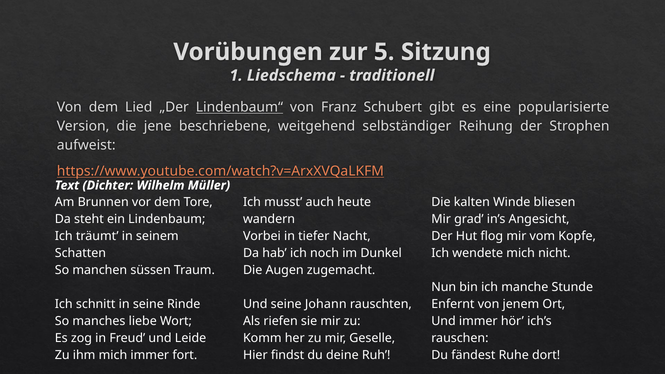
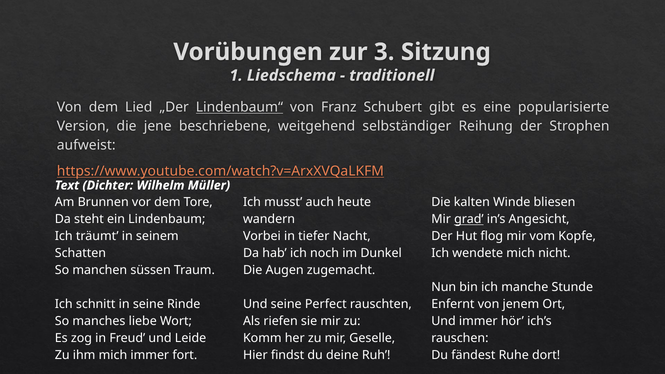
5: 5 -> 3 (384, 52)
grad underline: none -> present (469, 219)
Johann: Johann -> Perfect (326, 304)
